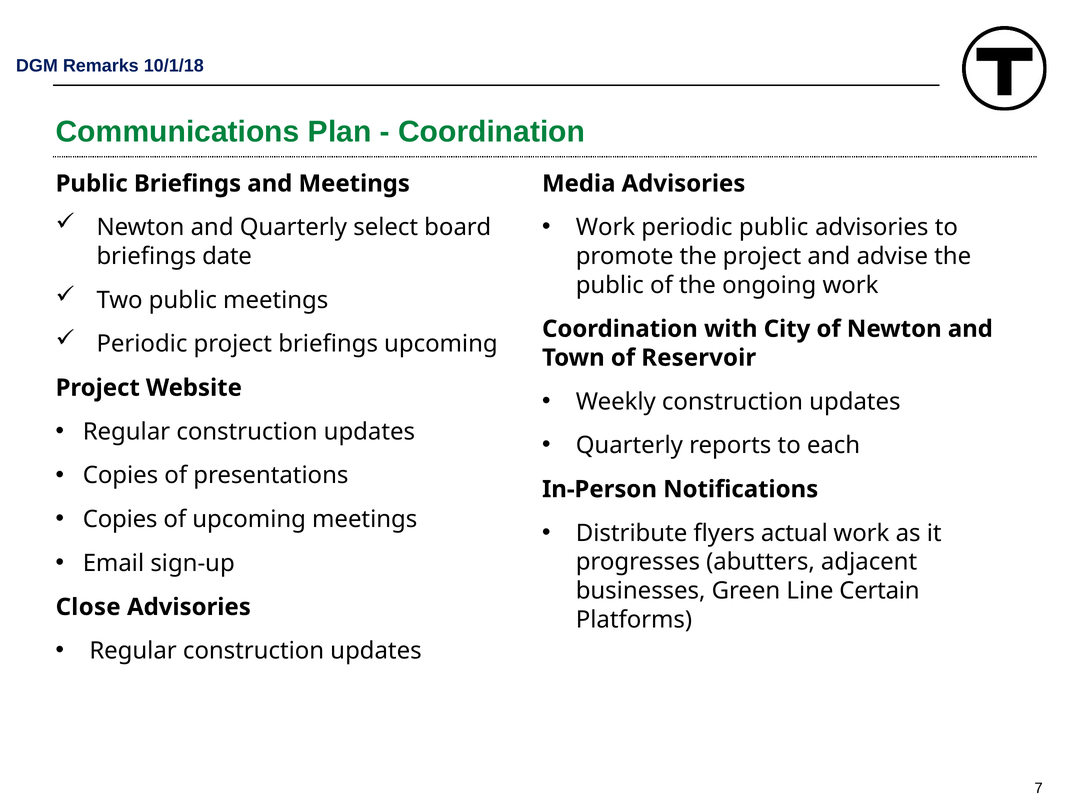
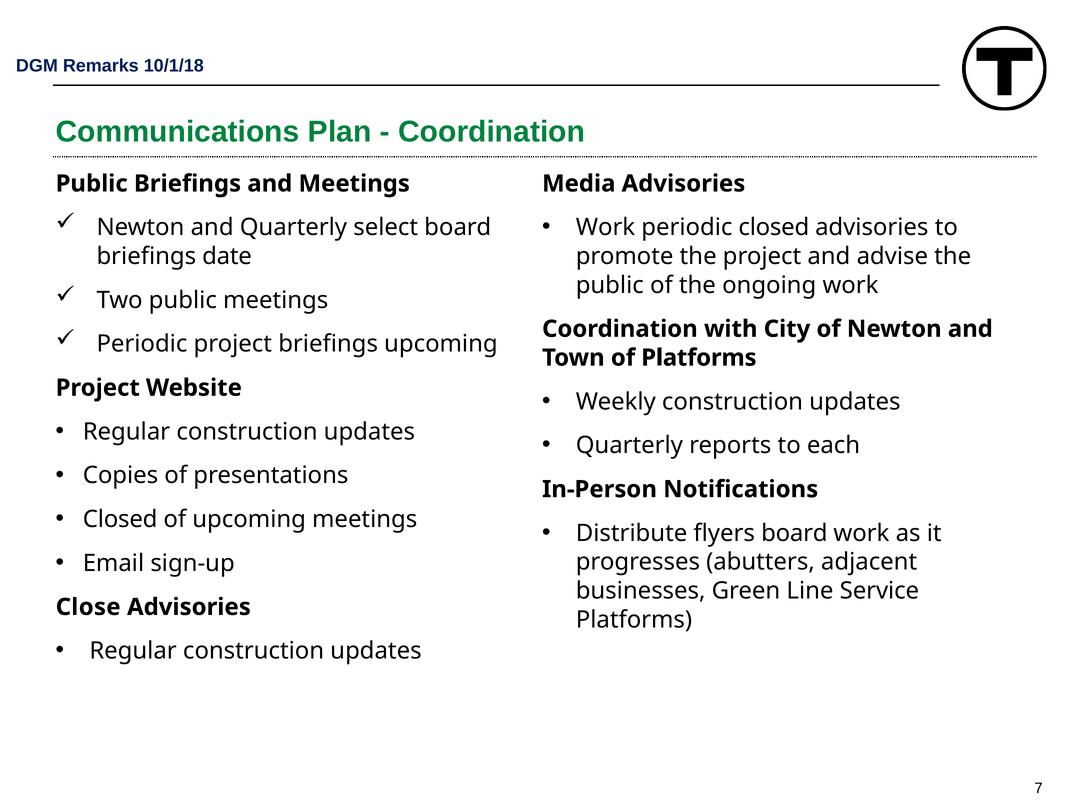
periodic public: public -> closed (774, 227)
of Reservoir: Reservoir -> Platforms (699, 358)
Copies: Copies -> Closed (120, 519)
flyers actual: actual -> board (794, 533)
Certain: Certain -> Service (879, 591)
